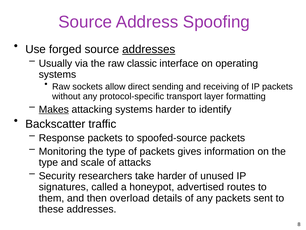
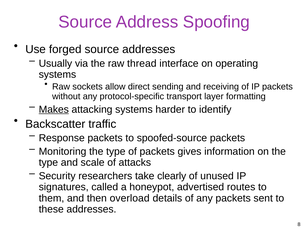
addresses underline: present -> none (149, 49)
classic: classic -> thread (142, 63)
take harder: harder -> clearly (172, 176)
